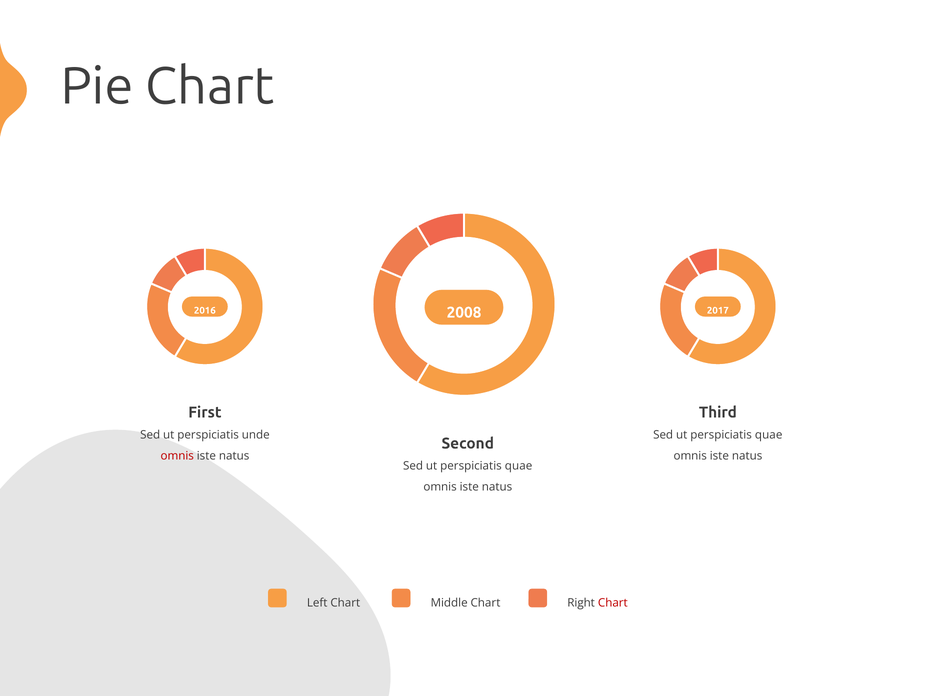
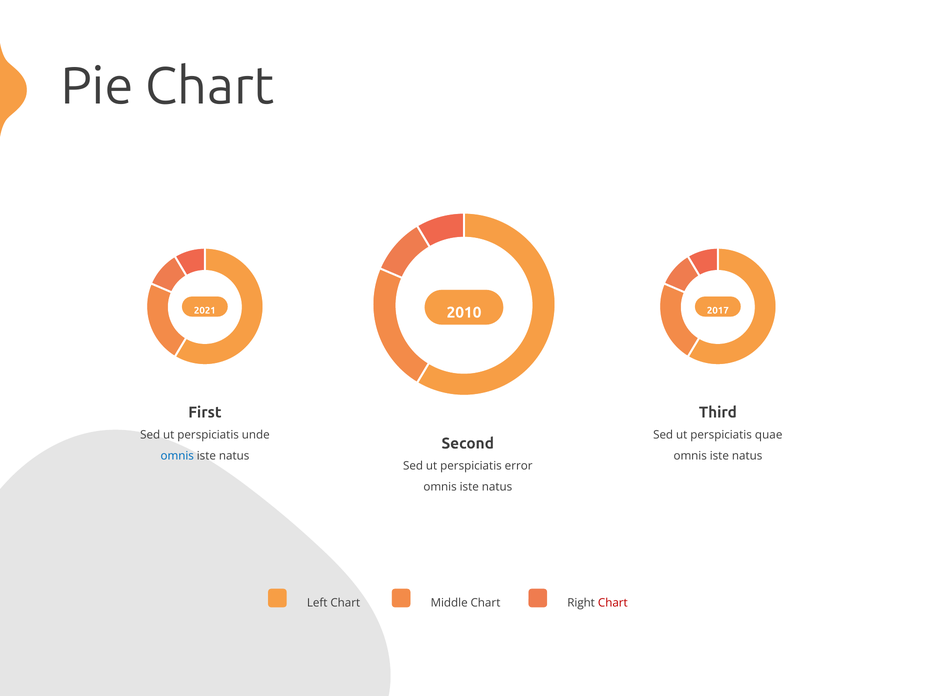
2008: 2008 -> 2010 (464, 312)
2016: 2016 -> 2021 (205, 310)
omnis colour: red -> blue (177, 456)
quae: quae -> error (519, 466)
